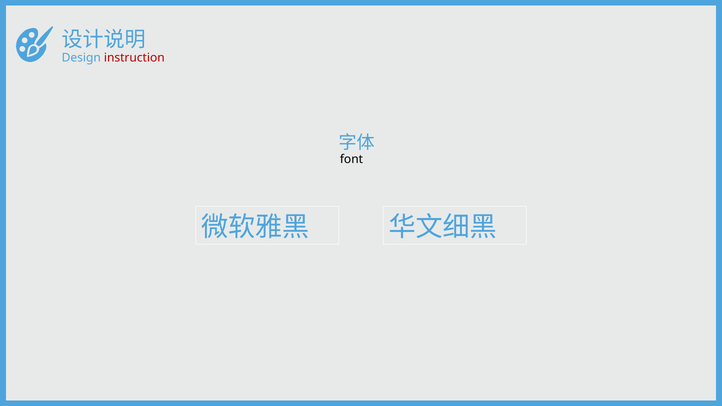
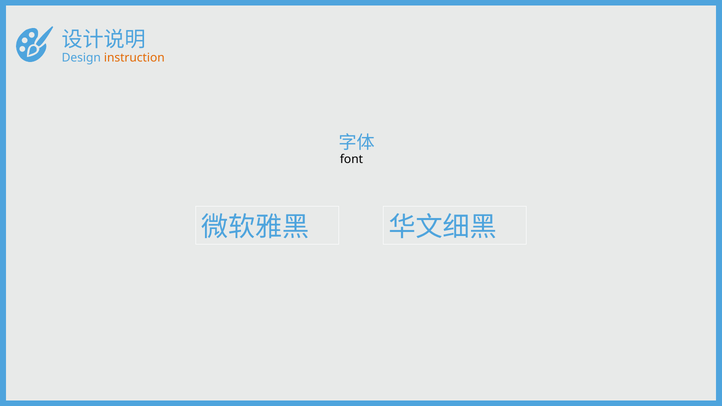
instruction colour: red -> orange (134, 58)
